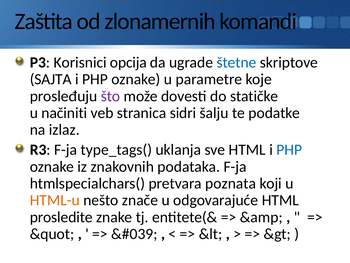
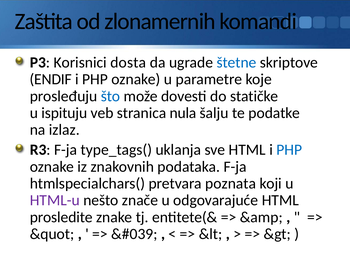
opcija: opcija -> dosta (128, 62)
SAJTA: SAJTA -> ENDIF (51, 79)
što colour: purple -> blue (111, 96)
načiniti: načiniti -> ispituju (64, 113)
sidri: sidri -> nula (183, 113)
HTML-u colour: orange -> purple (55, 200)
